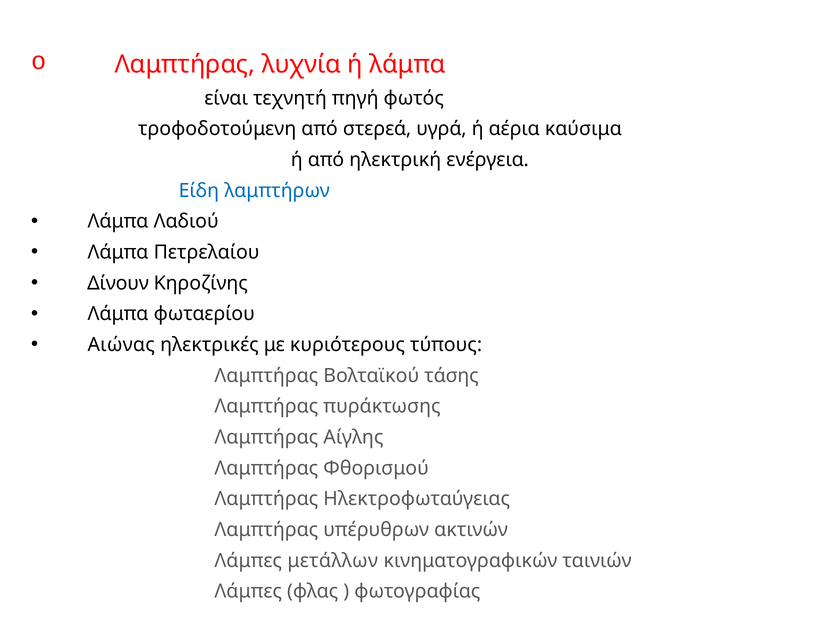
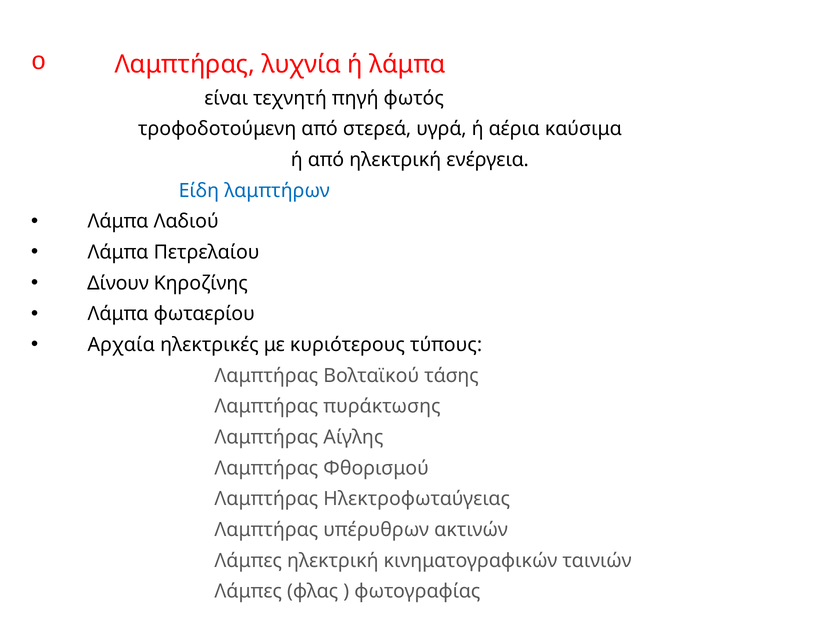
Αιώνας: Αιώνας -> Αρχαία (121, 345)
Λάμπες μετάλλων: μετάλλων -> ηλεκτρική (333, 561)
